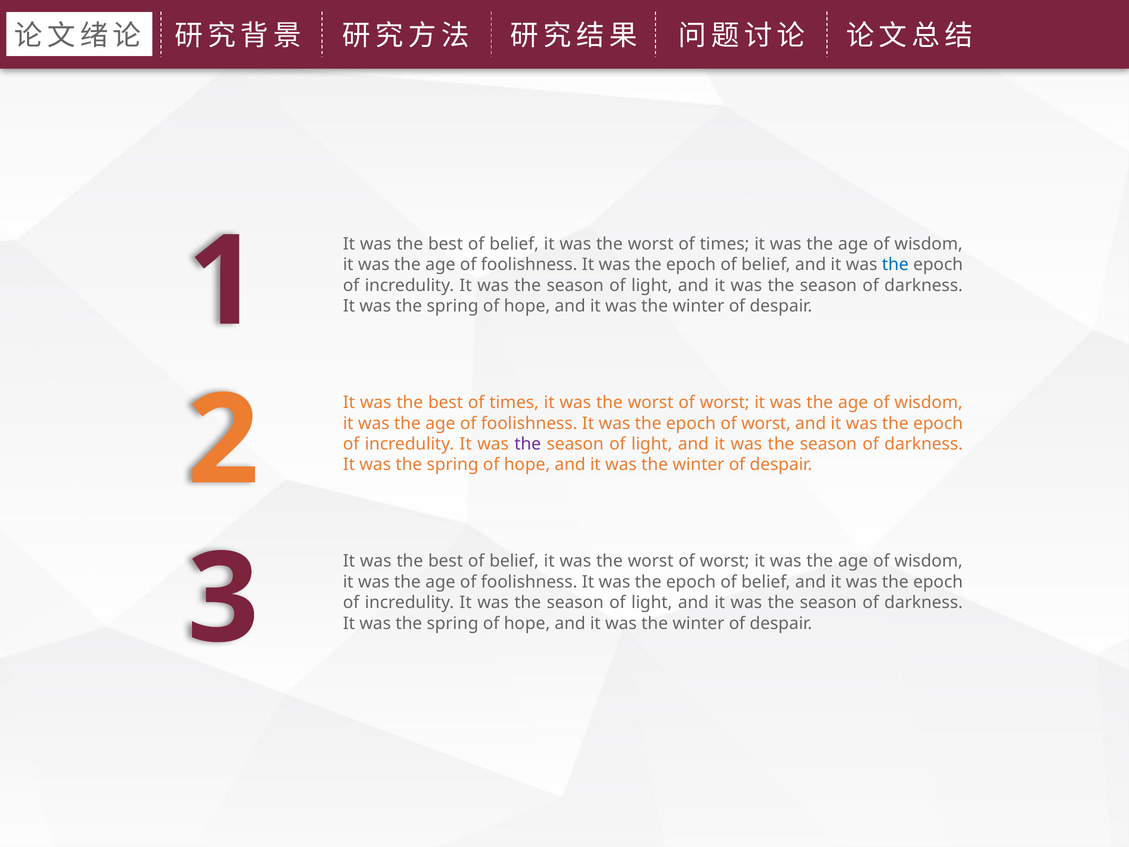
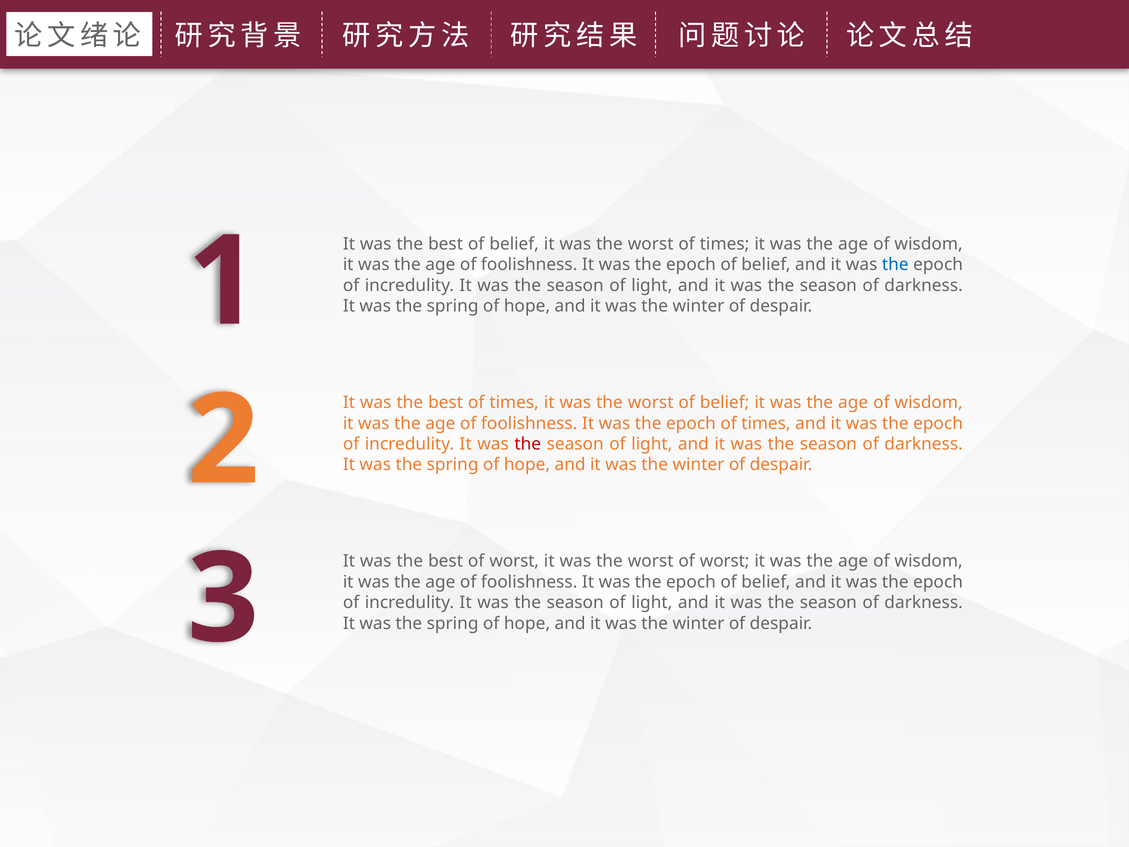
worst: worst -> belief (725, 402)
epoch of worst: worst -> times (766, 423)
the colour: purple -> red (528, 444)
belief: belief -> worst (514, 561)
